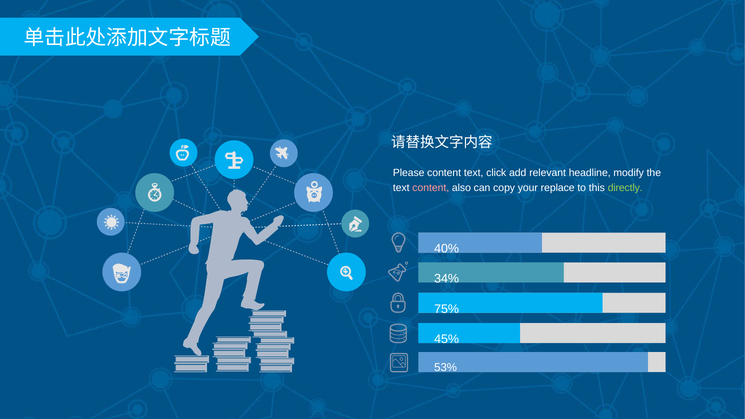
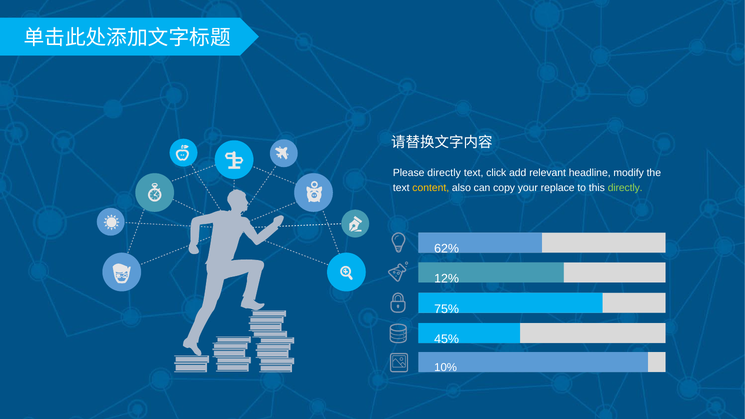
Please content: content -> directly (444, 173)
content colour: pink -> yellow (431, 188)
40%: 40% -> 62% (447, 249)
34%: 34% -> 12% (447, 279)
53%: 53% -> 10% (446, 367)
